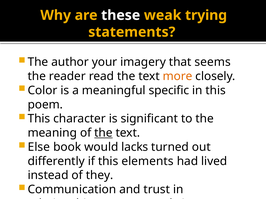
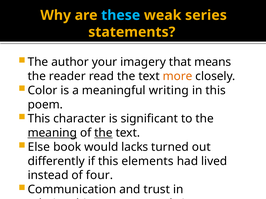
these colour: white -> light blue (121, 15)
trying: trying -> series (206, 15)
seems: seems -> means (213, 62)
specific: specific -> writing (169, 91)
meaning underline: none -> present (52, 133)
they: they -> four (100, 176)
